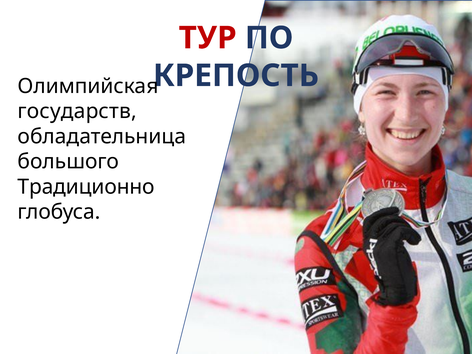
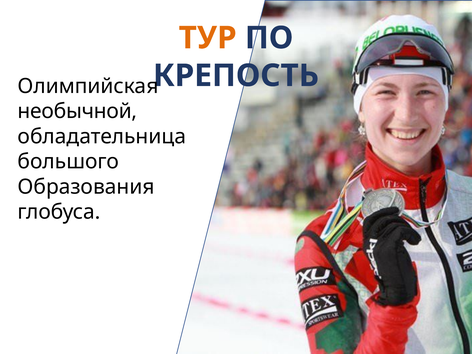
ТУР colour: red -> orange (208, 38)
государств: государств -> необычной (77, 111)
Традиционно: Традиционно -> Образования (86, 187)
